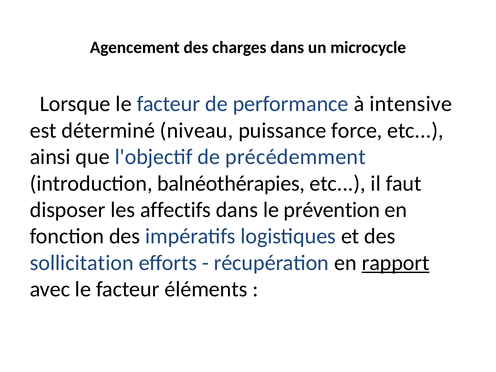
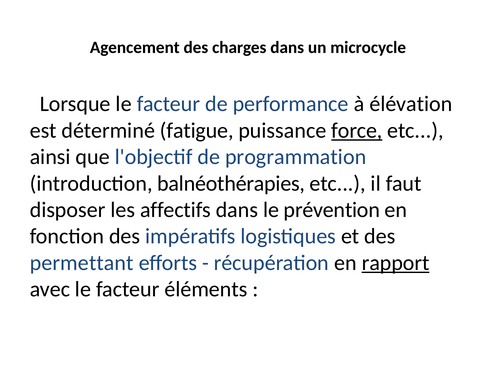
intensive: intensive -> élévation (411, 104)
niveau: niveau -> fatigue (197, 131)
force underline: none -> present (357, 131)
précédemment: précédemment -> programmation (296, 157)
sollicitation: sollicitation -> permettant (82, 263)
